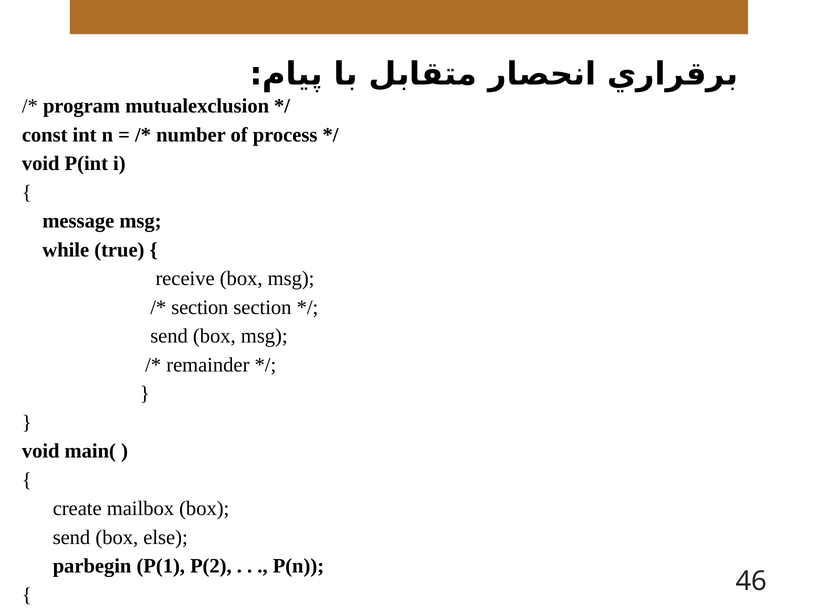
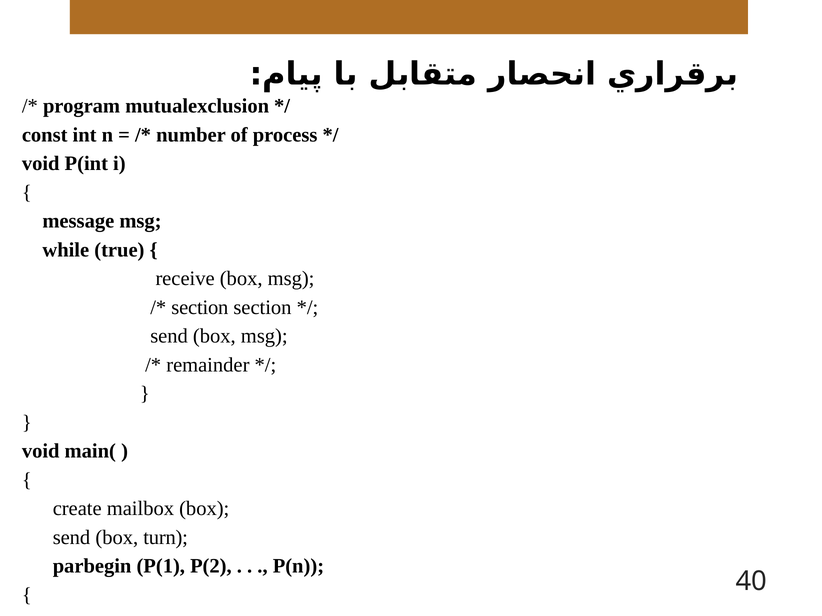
else: else -> turn (166, 538)
46: 46 -> 40 (751, 582)
